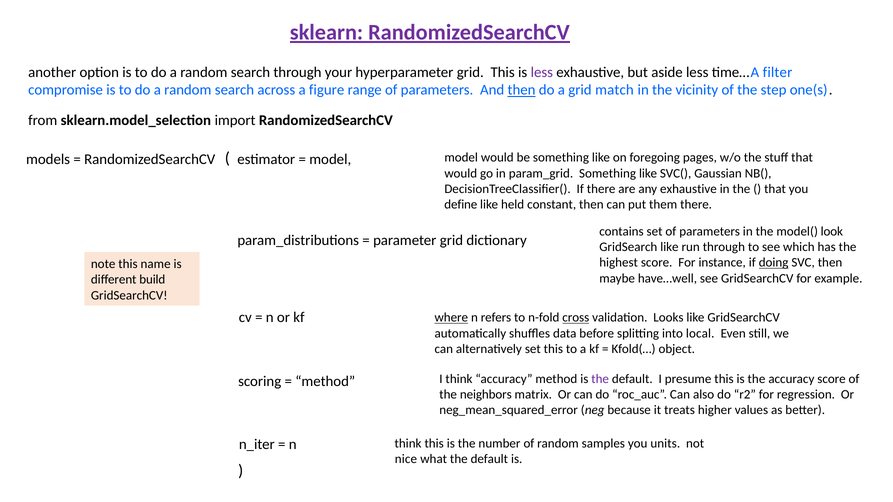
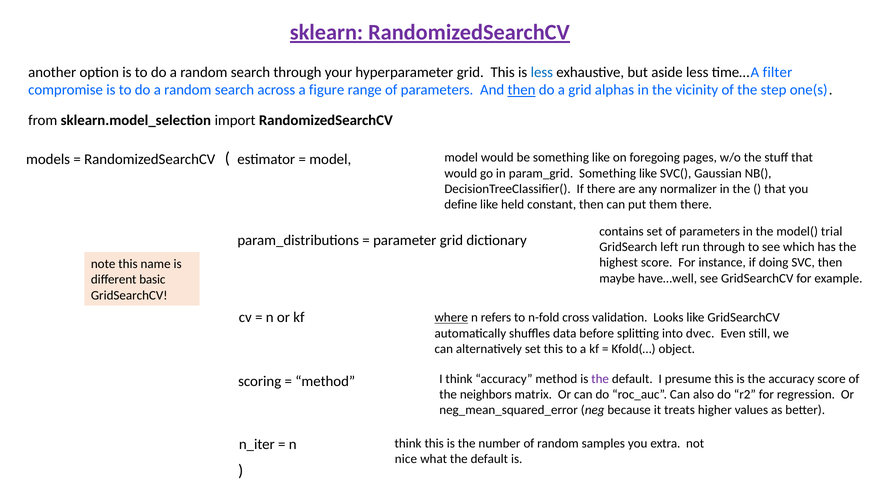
less colour: purple -> blue (542, 72)
match: match -> alphas (615, 90)
any exhaustive: exhaustive -> normalizer (688, 189)
look: look -> trial (832, 232)
GridSearch like: like -> left (669, 247)
doing underline: present -> none (774, 263)
build: build -> basic (152, 280)
cross underline: present -> none (576, 318)
local: local -> dvec (700, 333)
units: units -> extra (665, 443)
